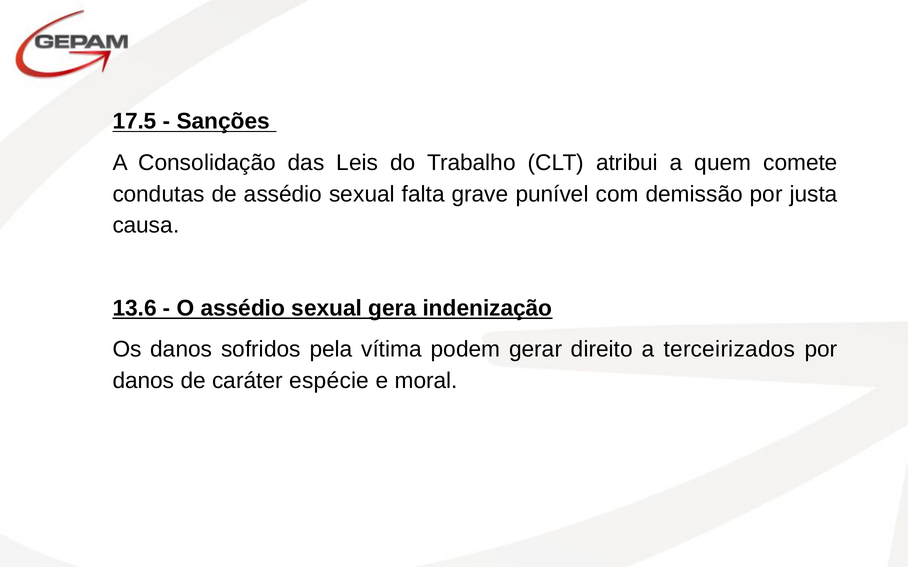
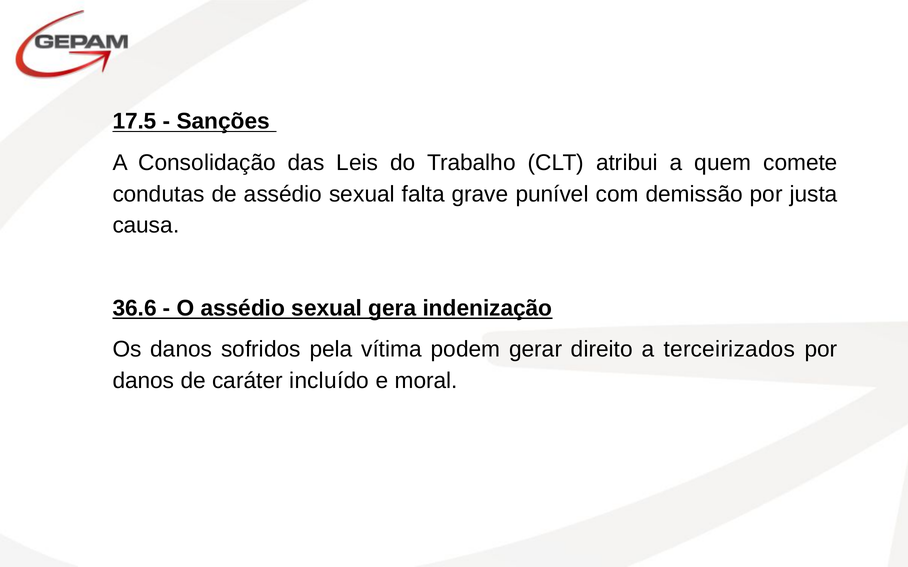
13.6: 13.6 -> 36.6 (135, 308)
espécie: espécie -> incluído (329, 381)
